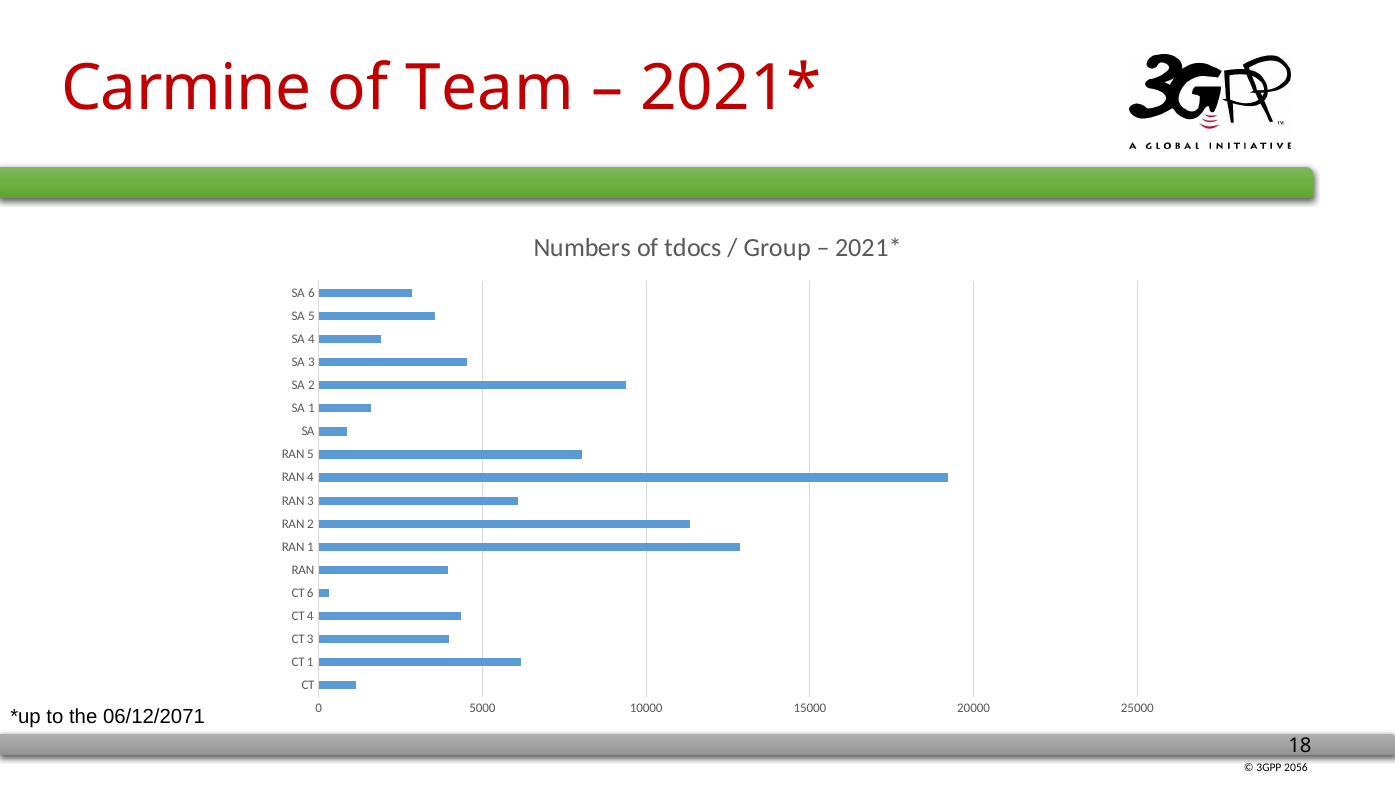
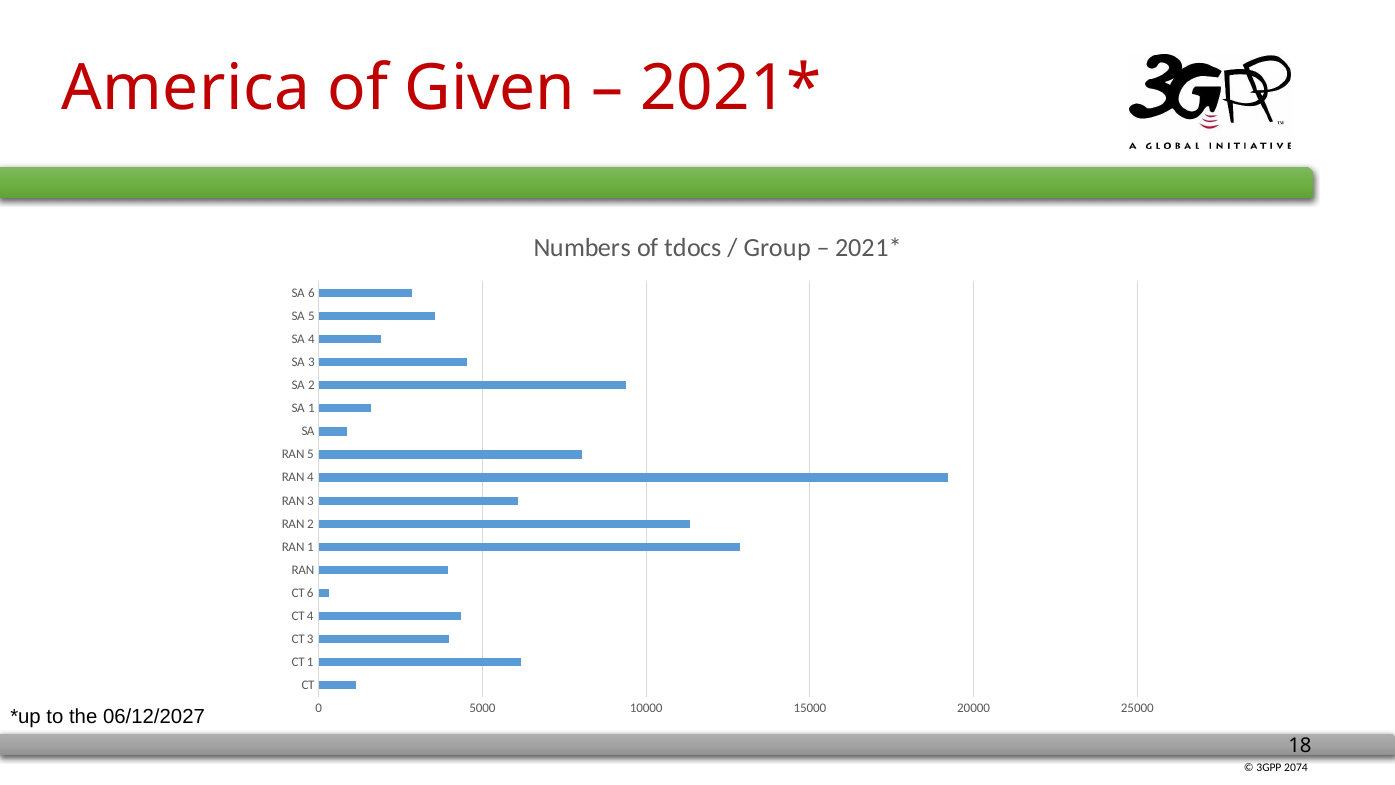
Carmine: Carmine -> America (186, 88)
Team: Team -> Given (490, 88)
06/12/2071: 06/12/2071 -> 06/12/2027 (154, 716)
2056: 2056 -> 2074 (1296, 767)
